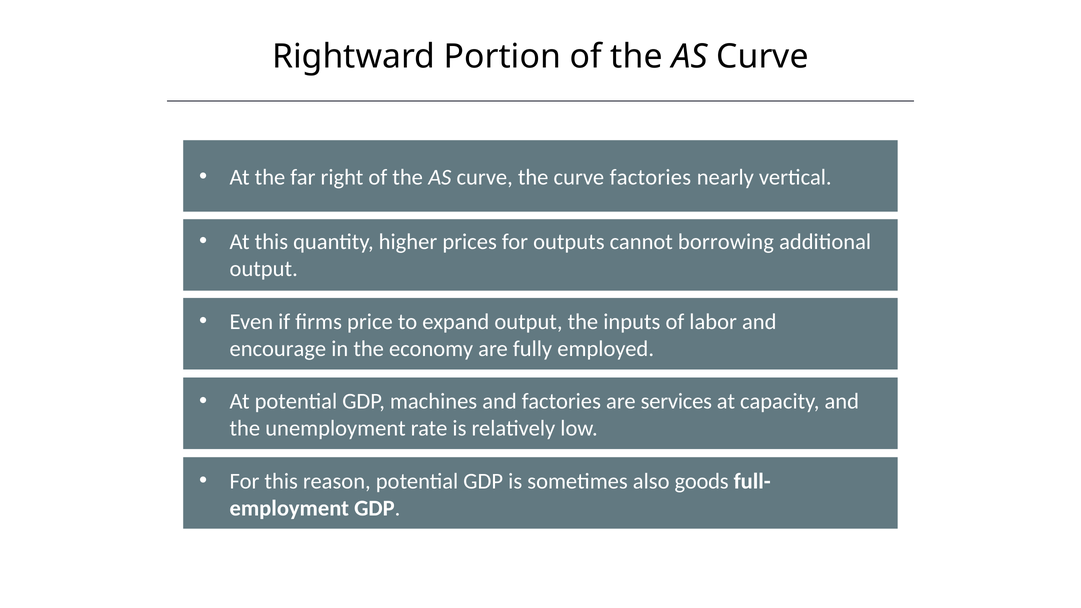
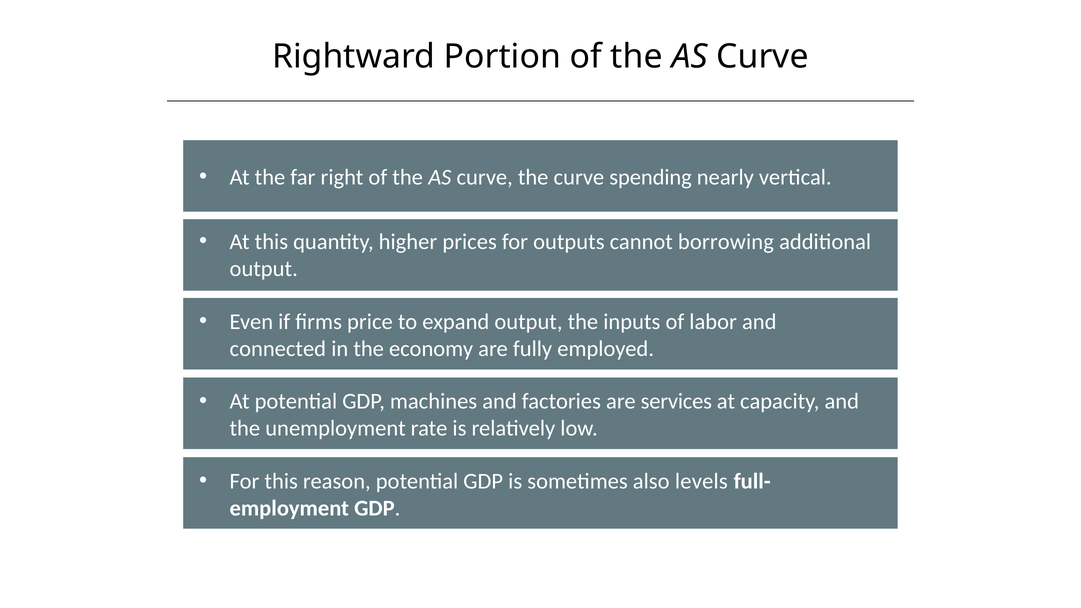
curve factories: factories -> spending (651, 177)
encourage: encourage -> connected (278, 349)
goods: goods -> levels (701, 481)
